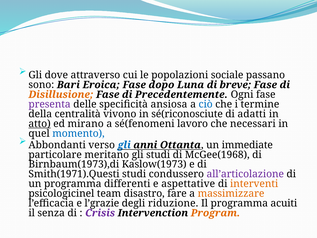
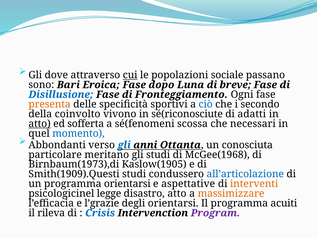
cui underline: none -> present (130, 75)
Disillusione colour: orange -> blue (61, 94)
Precedentemente: Precedentemente -> Fronteggiamento (181, 94)
presenta colour: purple -> orange (50, 104)
ansiosa: ansiosa -> sportivi (169, 104)
termine: termine -> secondo (260, 104)
centralità: centralità -> coinvolto (78, 114)
mirano: mirano -> sofferta (86, 124)
lavoro: lavoro -> scossa (192, 124)
immediate: immediate -> conosciuta (247, 145)
Kaslow(1973: Kaslow(1973 -> Kaslow(1905 (154, 164)
Smith(1971).Questi: Smith(1971).Questi -> Smith(1909).Questi (74, 174)
all’articolazione colour: purple -> blue (245, 174)
programma differenti: differenti -> orientarsi (127, 184)
team: team -> legge (109, 193)
disastro fare: fare -> atto (177, 193)
degli riduzione: riduzione -> orientarsi (173, 203)
senza: senza -> rileva (51, 213)
Crisis colour: purple -> blue (100, 213)
Program colour: orange -> purple (215, 213)
